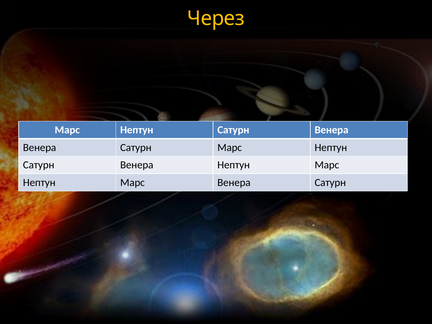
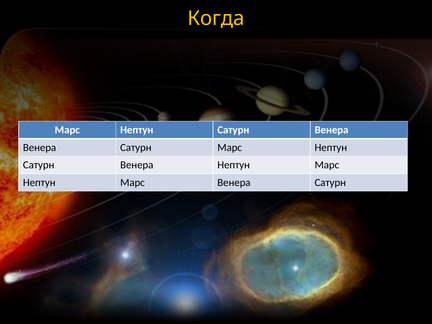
Через: Через -> Когда (216, 18)
